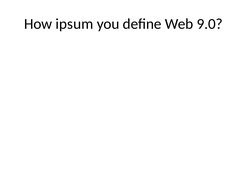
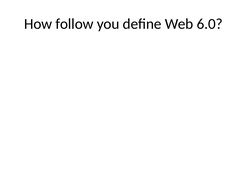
ipsum: ipsum -> follow (75, 24)
9.0: 9.0 -> 6.0 (210, 24)
